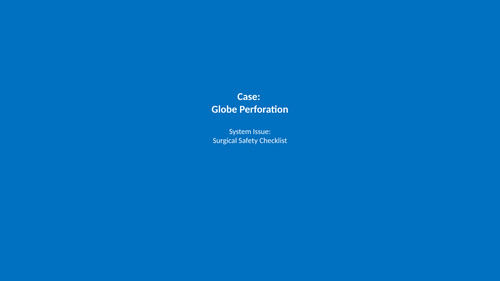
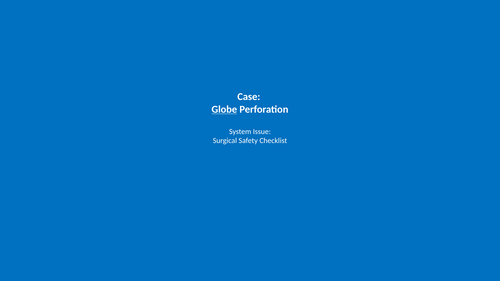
Globe underline: none -> present (224, 109)
